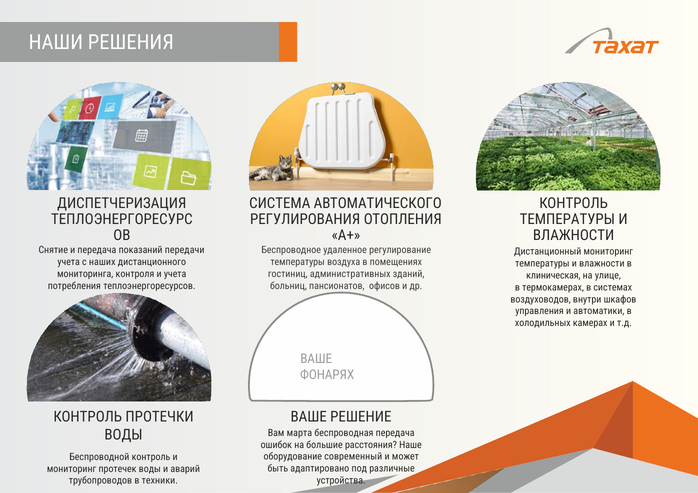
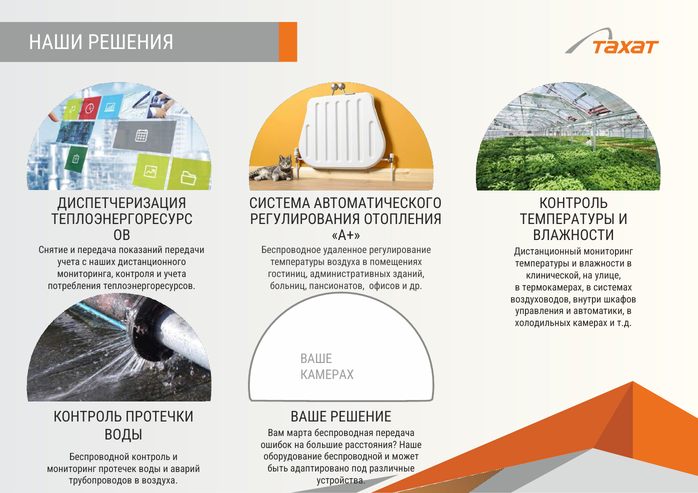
клиническая: клиническая -> клинической (553, 276)
ФОНАРЯХ: ФОНАРЯХ -> КАМЕРАХ (327, 375)
оборудование современный: современный -> беспроводной (353, 457)
в техники: техники -> воздуха (160, 481)
